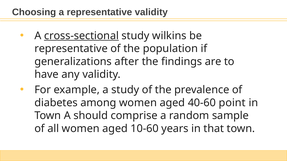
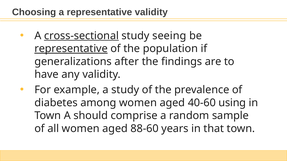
wilkins: wilkins -> seeing (169, 36)
representative underline: none -> present (71, 49)
point: point -> using (232, 103)
10-60: 10-60 -> 88-60 (145, 129)
